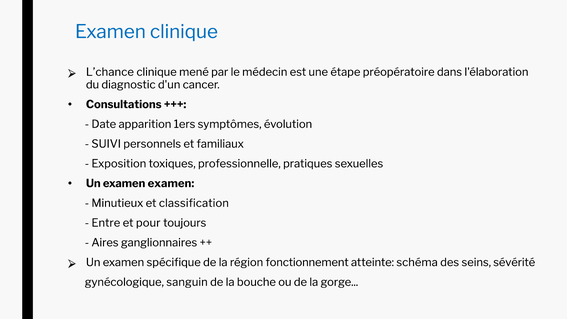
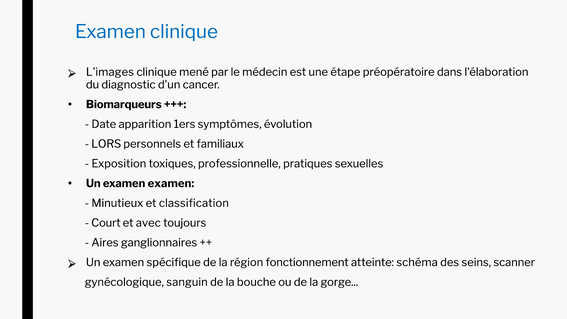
L’chance: L’chance -> L’images (110, 72)
Consultations: Consultations -> Biomarqueurs (124, 104)
SUIVI: SUIVI -> LORS (106, 144)
Entre: Entre -> Court (106, 223)
pour: pour -> avec (148, 223)
sévérité: sévérité -> scanner (514, 262)
